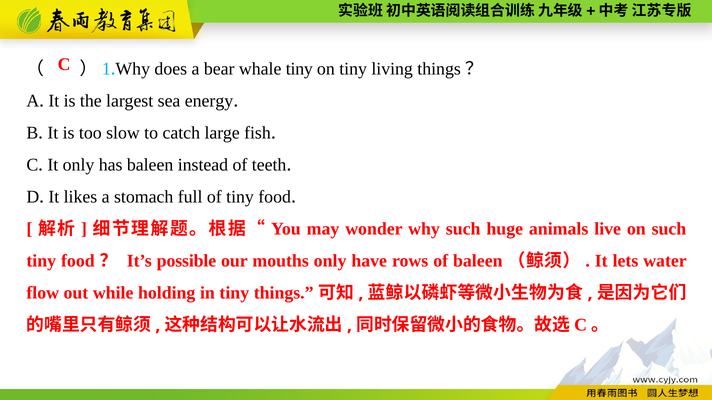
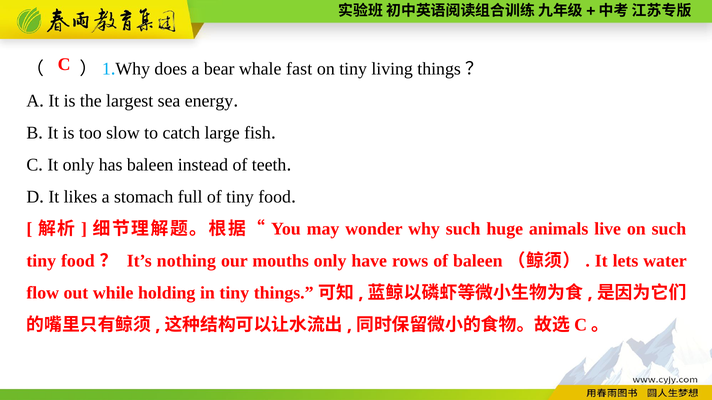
whale tiny: tiny -> fast (299, 69)
possible: possible -> nothing (186, 261)
